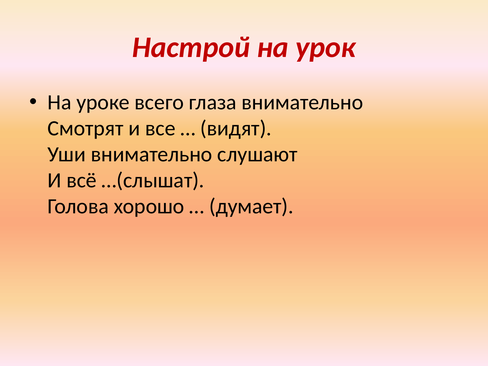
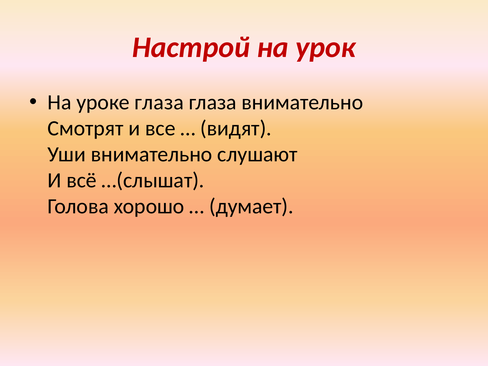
уроке всего: всего -> глаза (159, 102)
